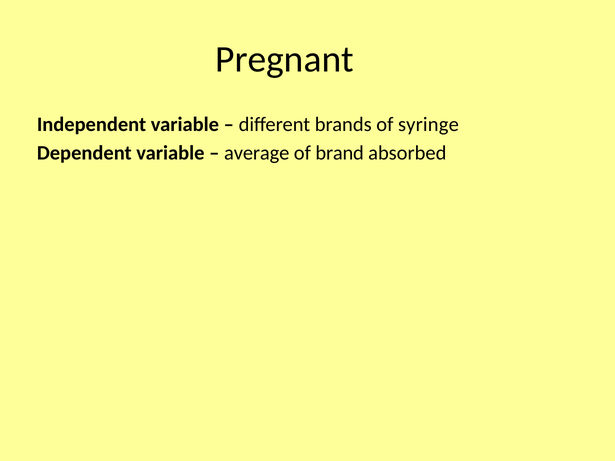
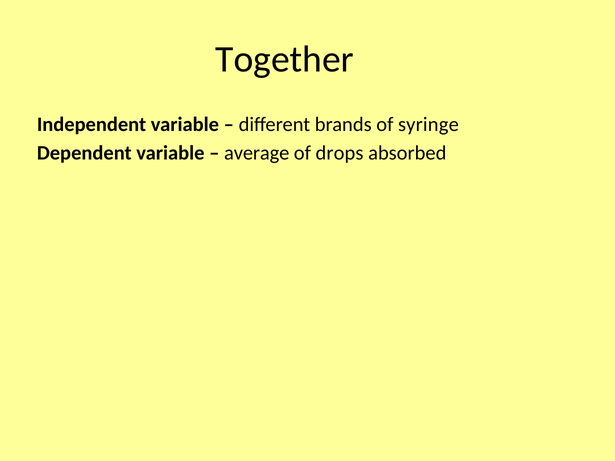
Pregnant: Pregnant -> Together (285, 60)
brand: brand -> drops (340, 153)
